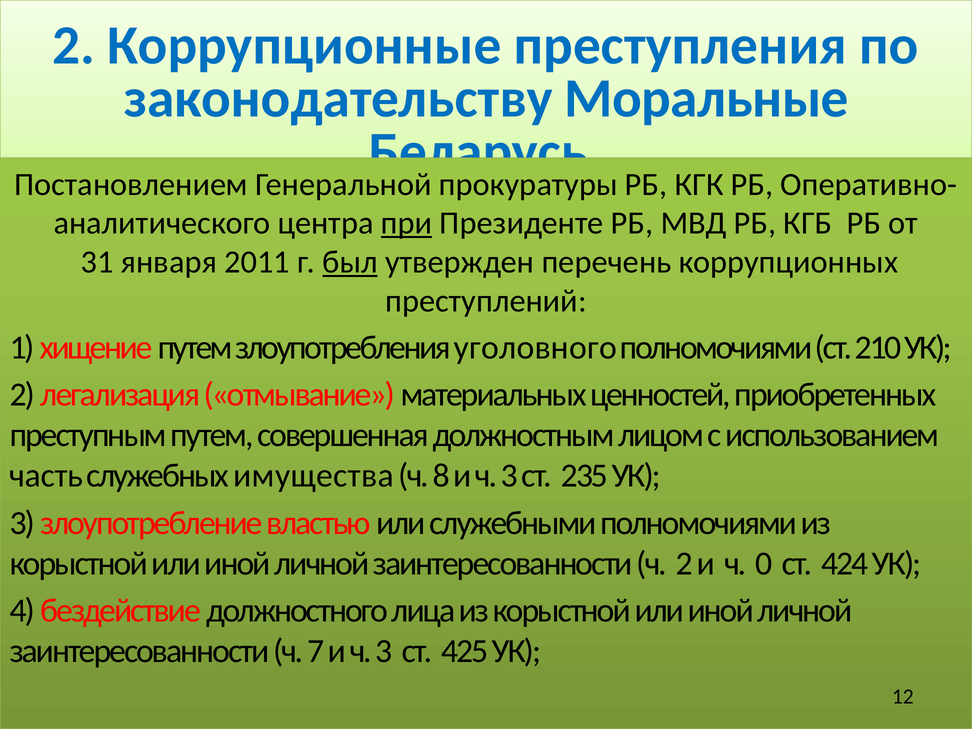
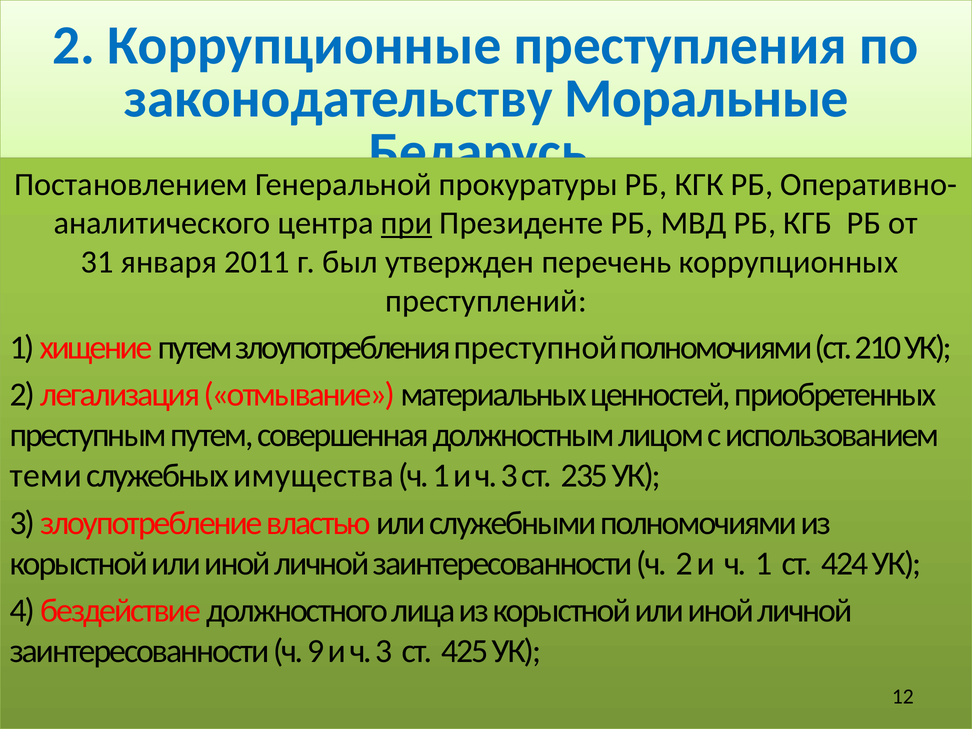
был underline: present -> none (350, 262)
уголовного: уголовного -> преступной (536, 348)
часть: часть -> теми (46, 476)
8: 8 -> 1 (441, 476)
и ч 0: 0 -> 1 (764, 563)
7: 7 -> 9 (316, 651)
